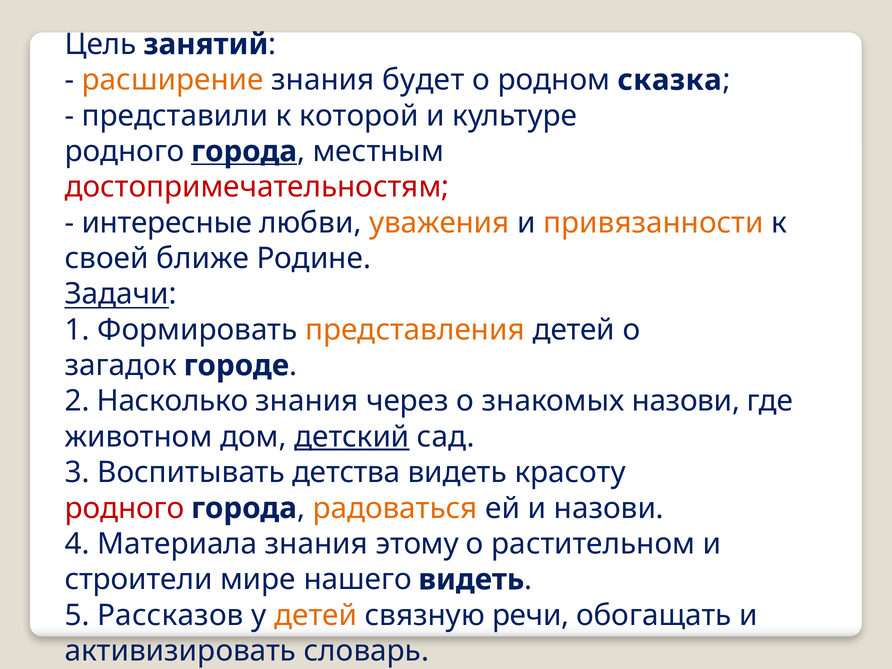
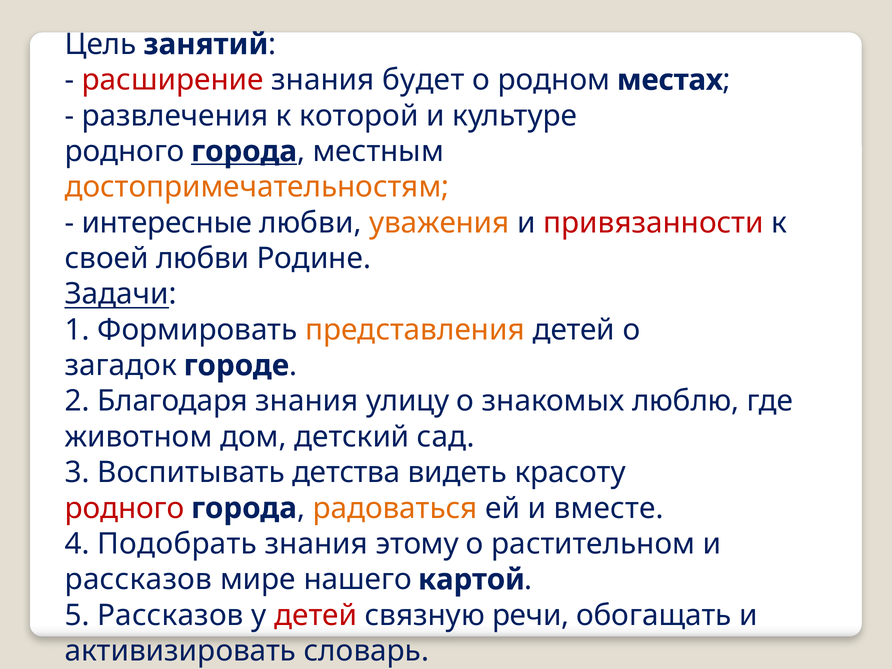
расширение colour: orange -> red (173, 80)
сказка: сказка -> местах (670, 80)
представили: представили -> развлечения (175, 116)
достопримечательностям colour: red -> orange (257, 187)
привязанности colour: orange -> red (653, 223)
своей ближе: ближе -> любви (203, 258)
Насколько: Насколько -> Благодаря (173, 401)
через: через -> улицу (408, 401)
знакомых назови: назови -> люблю (686, 401)
детский underline: present -> none (352, 437)
и назови: назови -> вместе (609, 508)
Материала: Материала -> Подобрать (177, 544)
строители: строители -> рассказов (138, 580)
нашего видеть: видеть -> картой (471, 580)
детей colour: orange -> red (316, 615)
